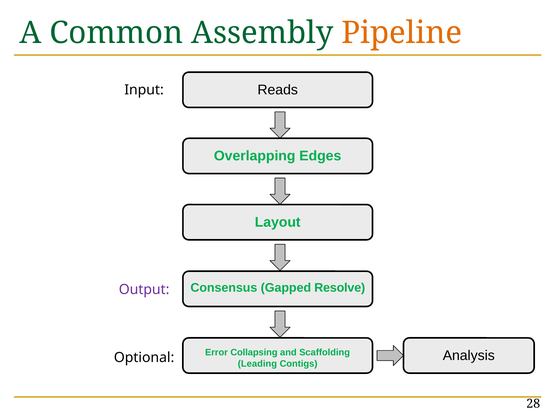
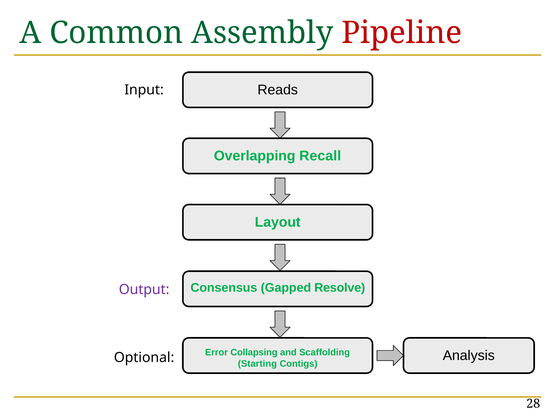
Pipeline colour: orange -> red (402, 33)
Edges: Edges -> Recall (320, 156)
Leading: Leading -> Starting (257, 364)
